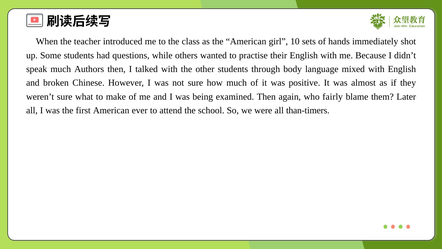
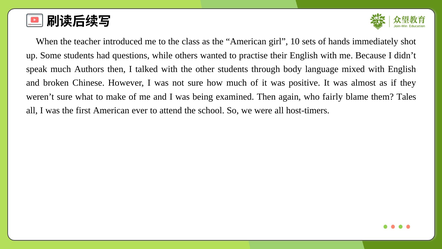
Later: Later -> Tales (406, 97)
than-timers: than-timers -> host-timers (308, 110)
